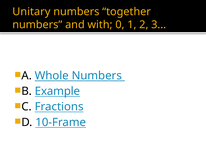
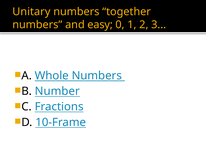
with: with -> easy (100, 25)
Example: Example -> Number (57, 91)
